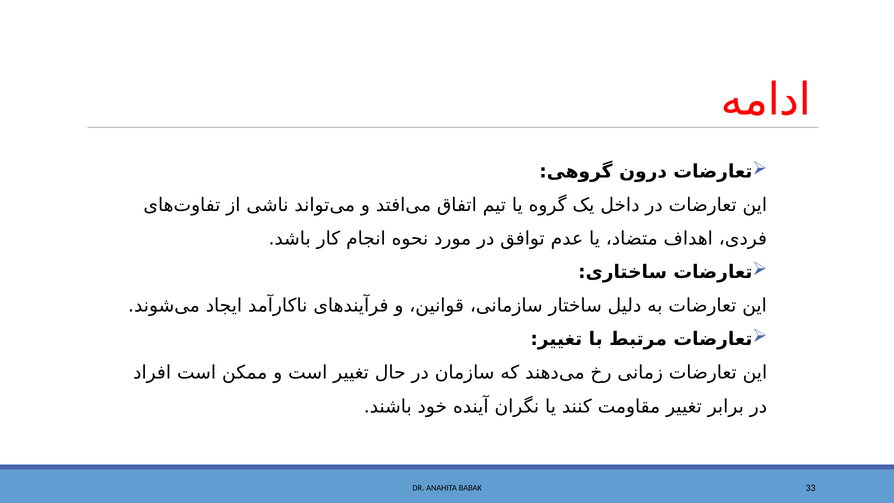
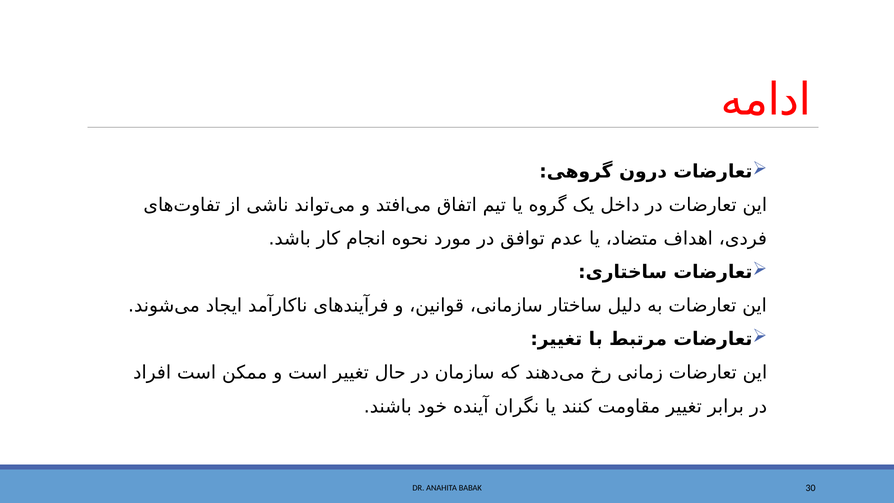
33: 33 -> 30 (811, 488)
